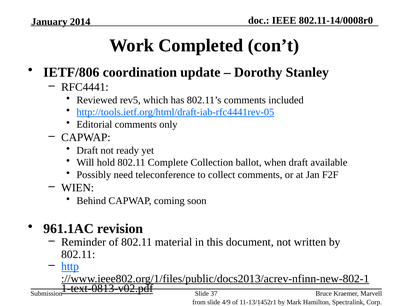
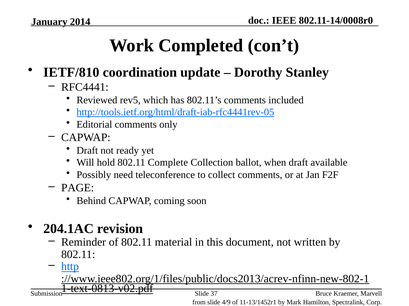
IETF/806: IETF/806 -> IETF/810 (71, 73)
WIEN: WIEN -> PAGE (78, 188)
961.1AC: 961.1AC -> 204.1AC (69, 229)
